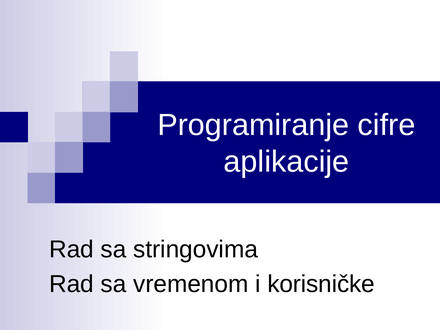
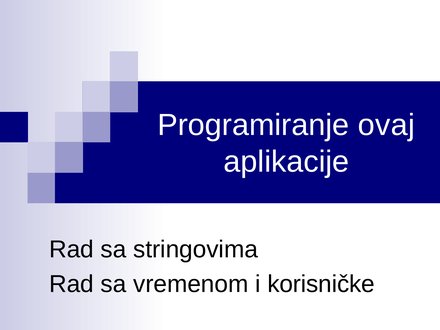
cifre: cifre -> ovaj (386, 125)
